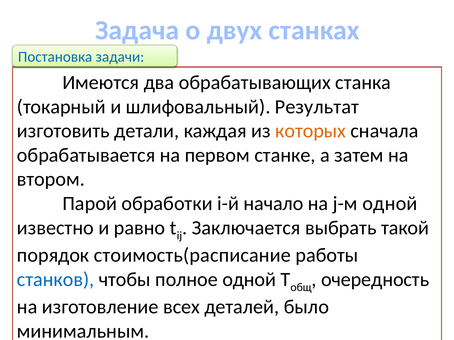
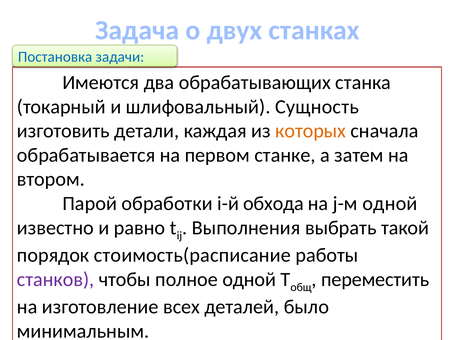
Результат: Результат -> Сущность (317, 107)
начало: начало -> обхода (274, 204)
Заключается: Заключается -> Выполнения (246, 228)
станков colour: blue -> purple (56, 280)
очередность: очередность -> переместить (375, 280)
